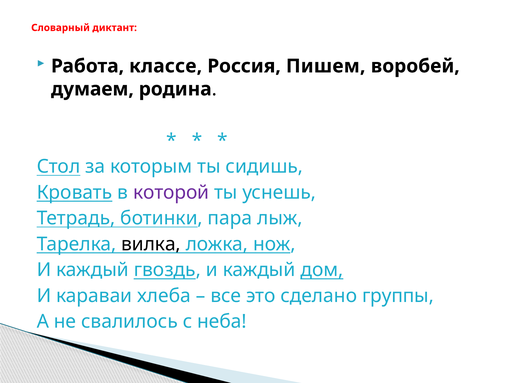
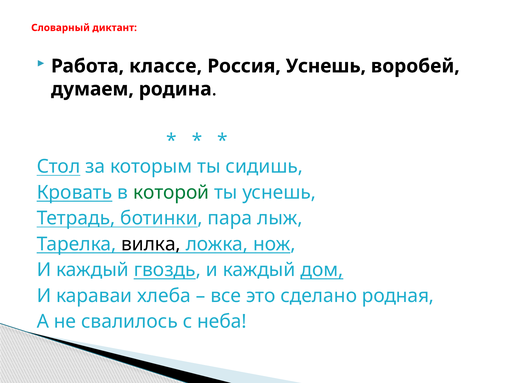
Россия Пишем: Пишем -> Уснешь (326, 66)
которой colour: purple -> green (171, 193)
группы: группы -> родная (398, 296)
